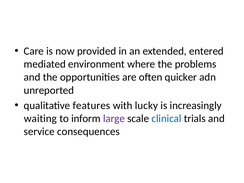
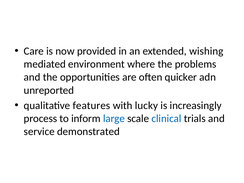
entered: entered -> wishing (206, 51)
waiting: waiting -> process (40, 118)
large colour: purple -> blue (114, 118)
consequences: consequences -> demonstrated (88, 131)
